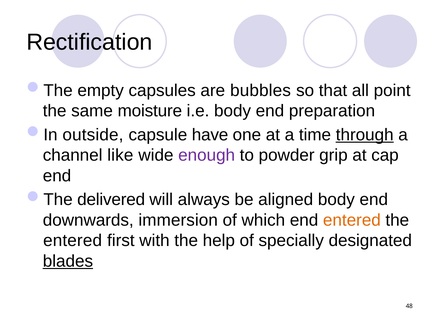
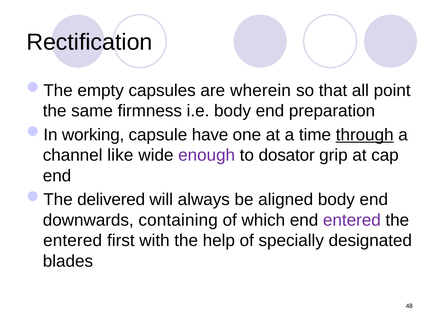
bubbles: bubbles -> wherein (261, 90)
moisture: moisture -> firmness (150, 111)
outside: outside -> working (93, 135)
powder: powder -> dosator (287, 155)
immersion: immersion -> containing (178, 220)
entered colour: orange -> purple (352, 220)
blades underline: present -> none (68, 261)
